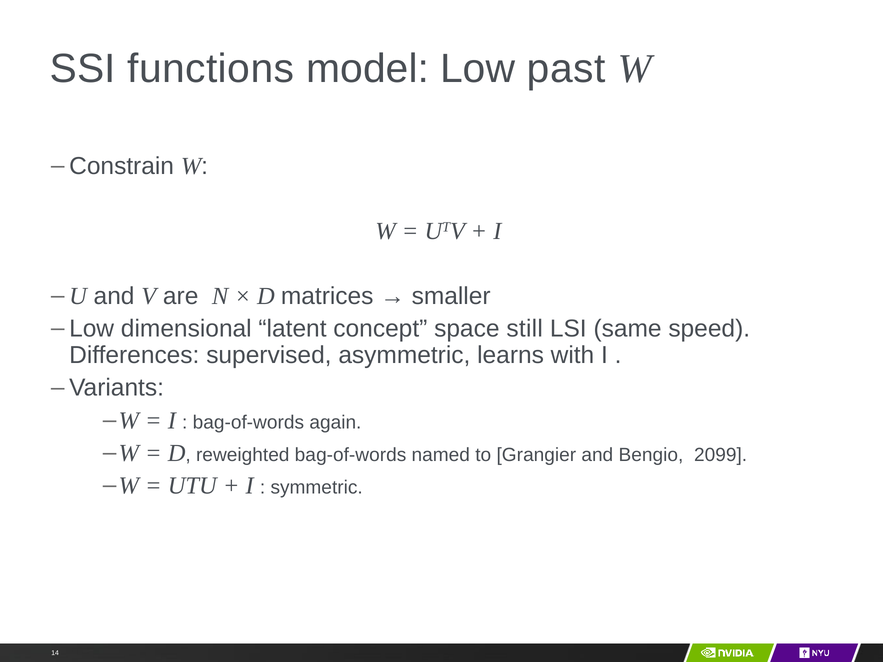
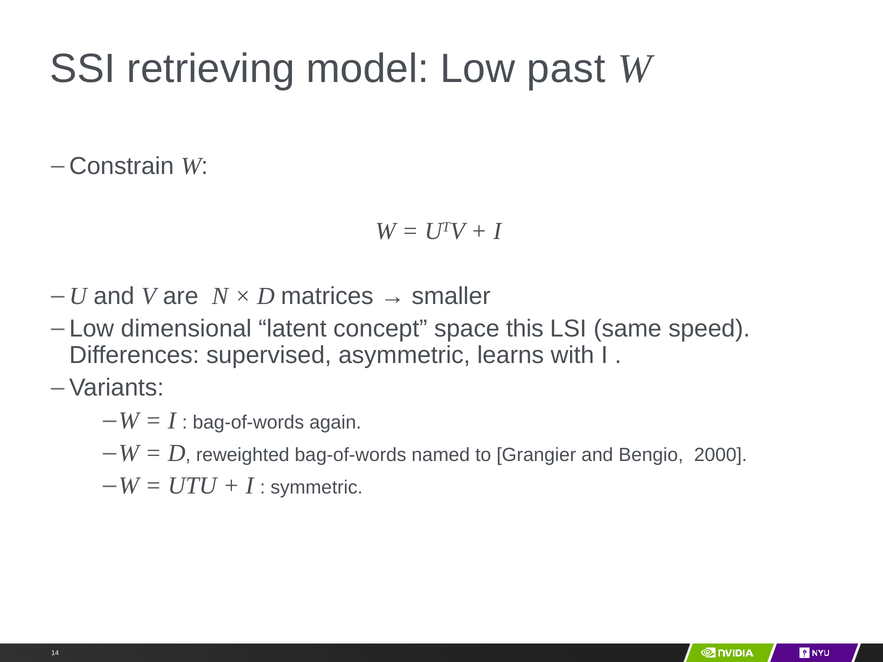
functions: functions -> retrieving (211, 69)
still: still -> this (525, 329)
2099: 2099 -> 2000 (721, 455)
